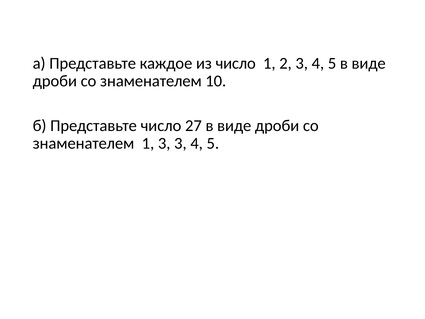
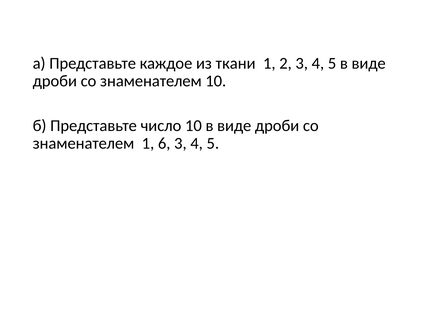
из число: число -> ткани (236, 63)
число 27: 27 -> 10 (193, 126)
1 3: 3 -> 6 (164, 143)
